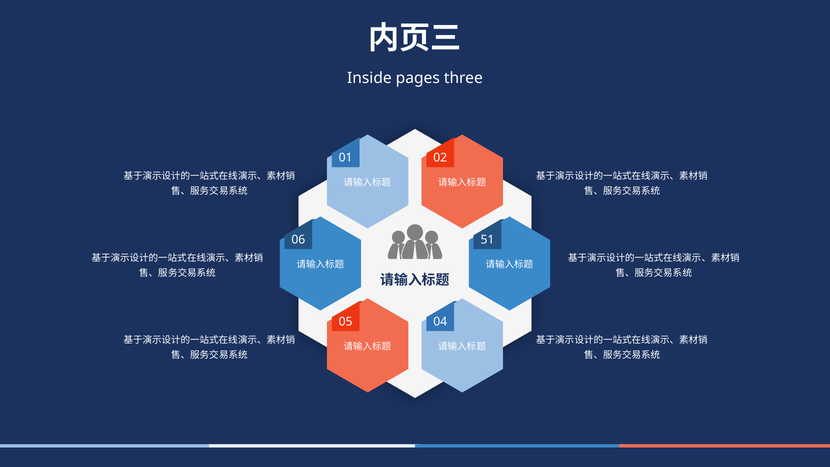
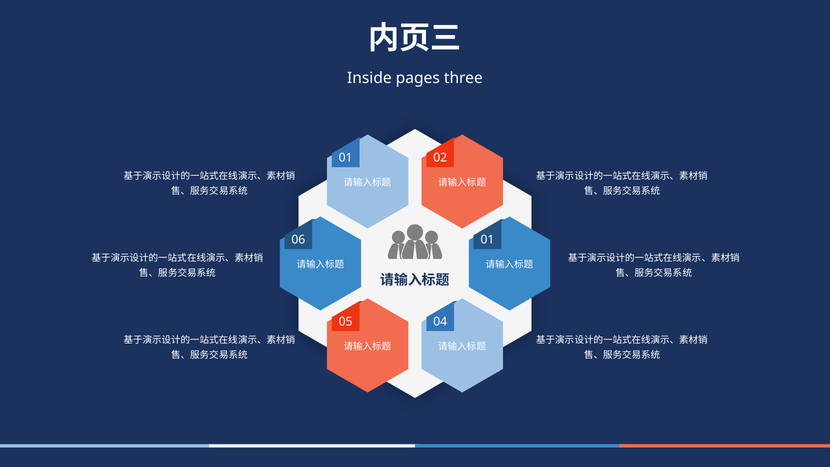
06 51: 51 -> 01 (487, 240)
